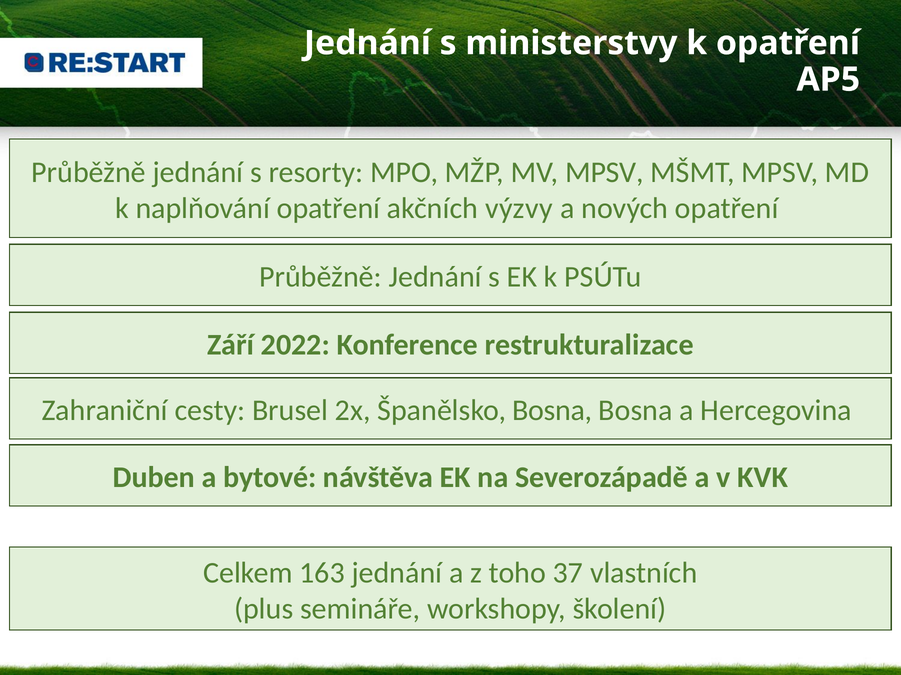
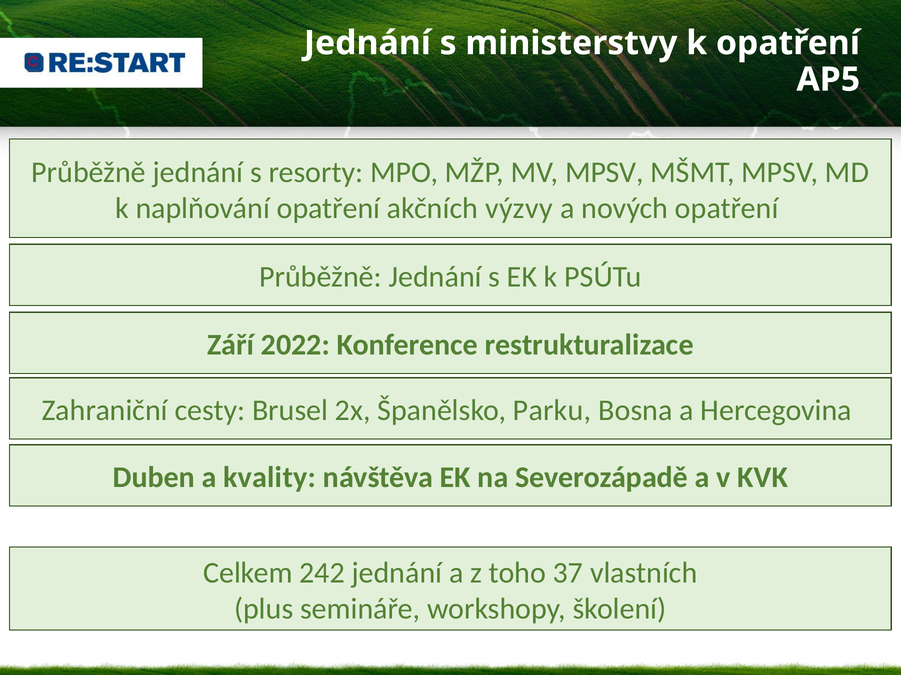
Španělsko Bosna: Bosna -> Parku (552, 411)
bytové: bytové -> kvality (270, 478)
163: 163 -> 242 (322, 573)
